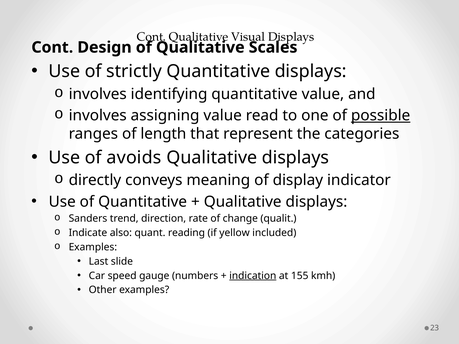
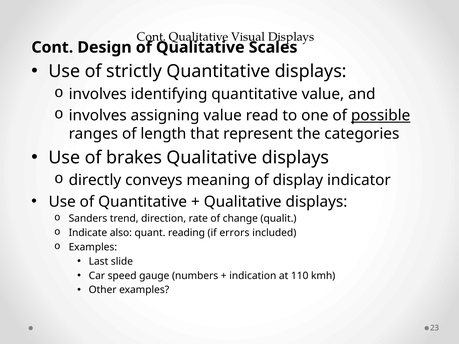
avoids: avoids -> brakes (134, 158)
yellow: yellow -> errors (234, 233)
indication underline: present -> none (253, 276)
155: 155 -> 110 (300, 276)
